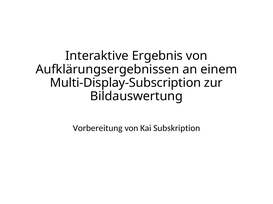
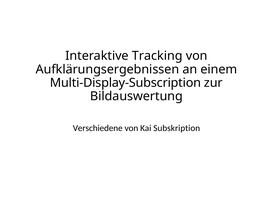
Ergebnis: Ergebnis -> Tracking (157, 56)
Vorbereitung: Vorbereitung -> Verschiedene (98, 128)
